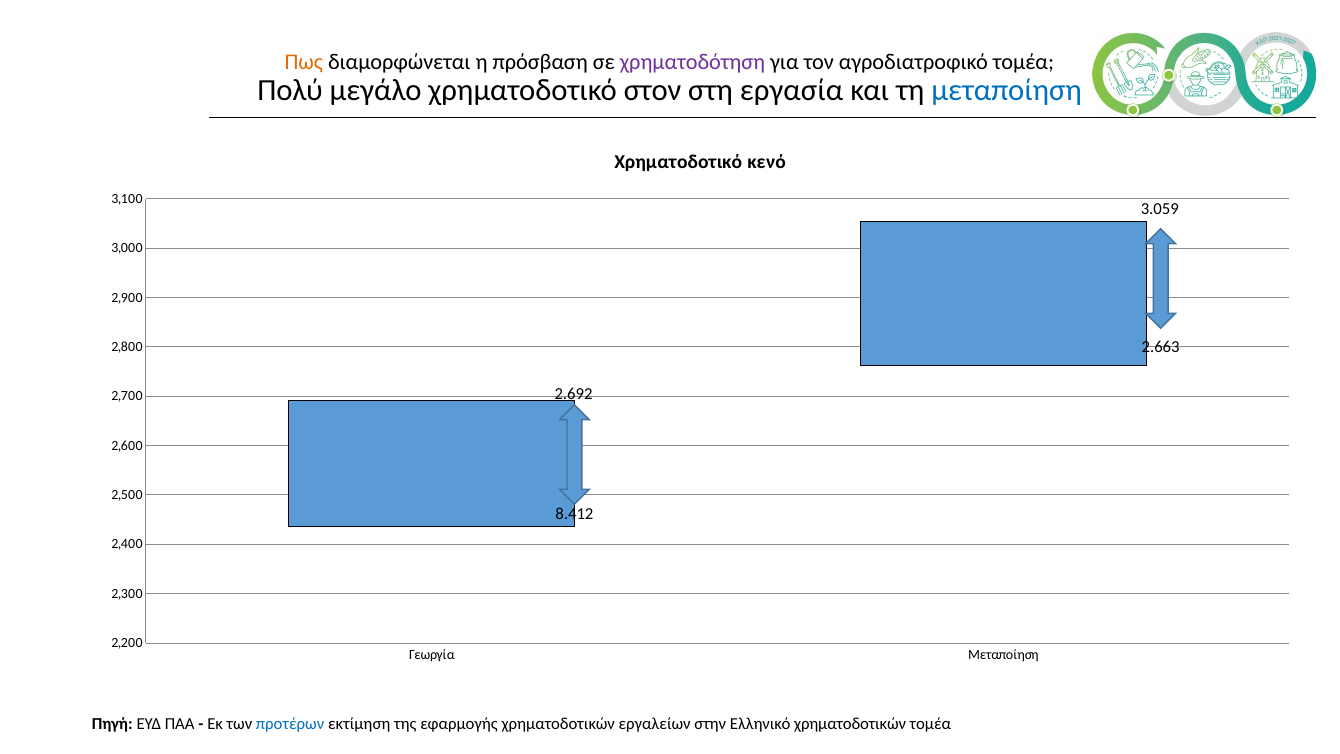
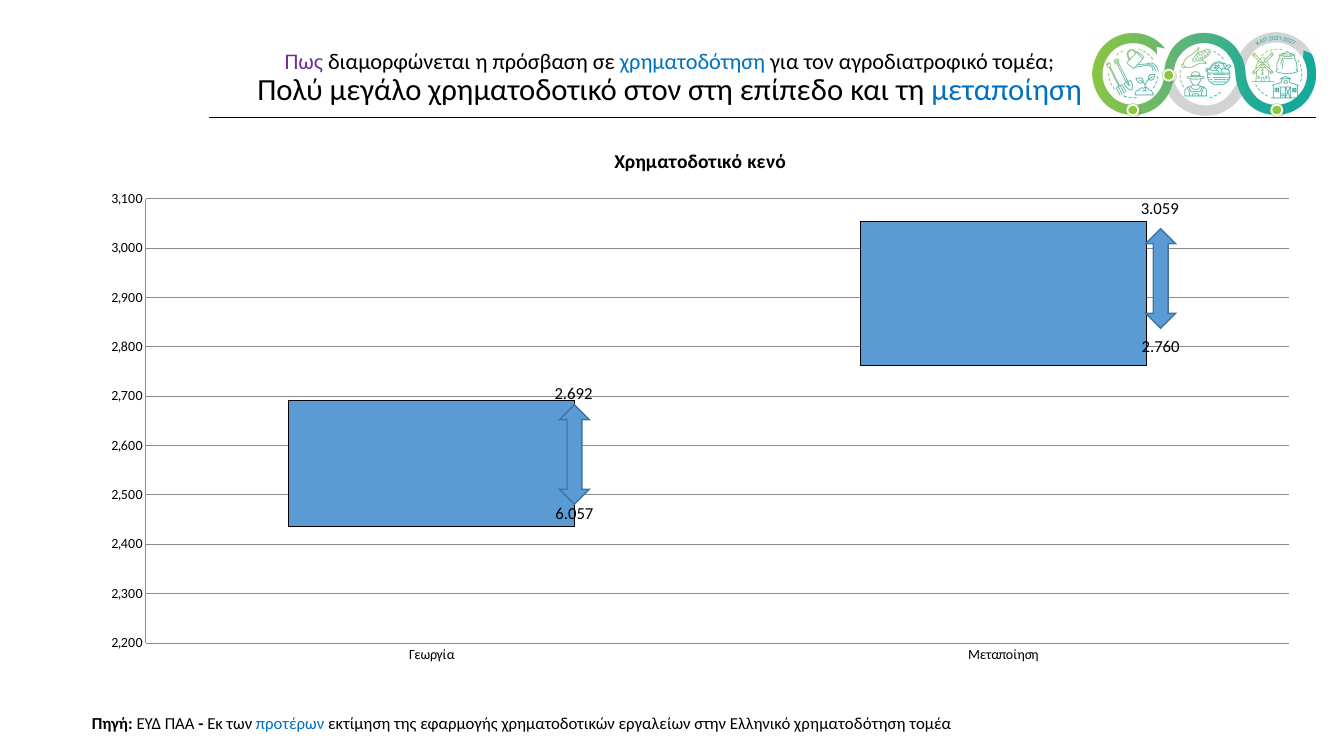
Πως colour: orange -> purple (304, 62)
χρηματοδότηση colour: purple -> blue (692, 62)
εργασία: εργασία -> επίπεδο (792, 91)
2.663: 2.663 -> 2.760 (1161, 347)
8.412: 8.412 -> 6.057 (574, 513)
Ελληνικό χρηματοδοτικών: χρηματοδοτικών -> χρηματοδότηση (850, 724)
